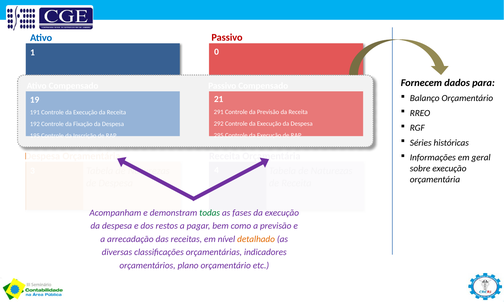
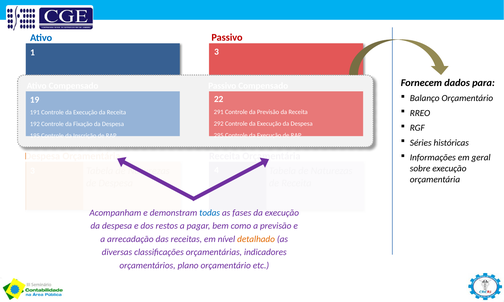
1 0: 0 -> 3 (217, 52)
21: 21 -> 22 (219, 99)
todas colour: green -> blue (210, 213)
